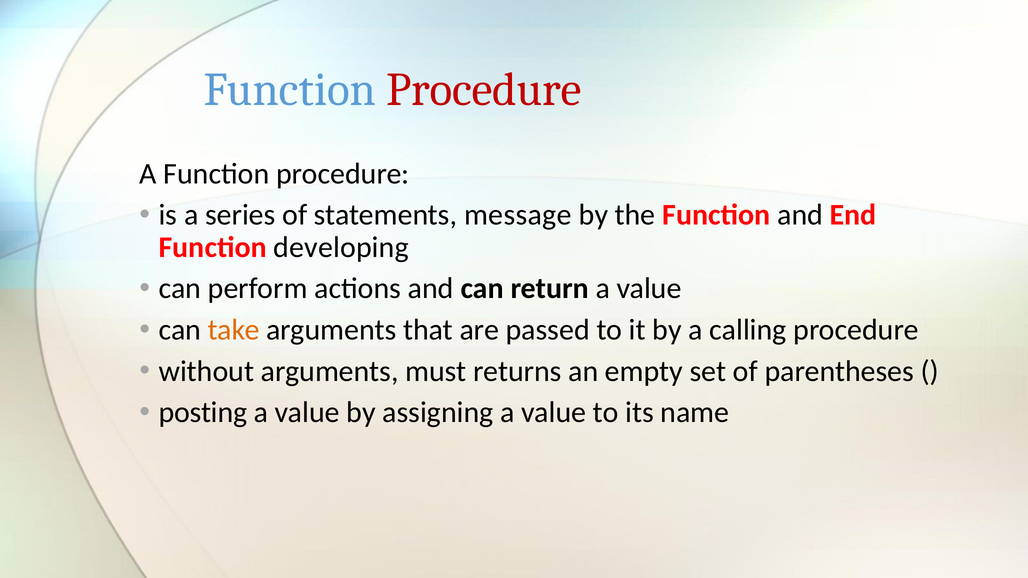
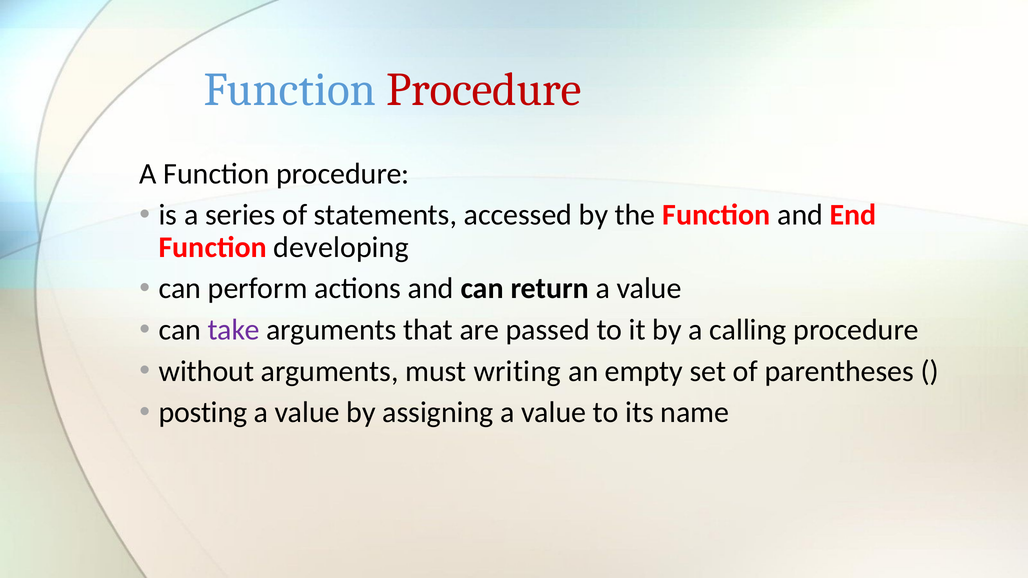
message: message -> accessed (518, 215)
take colour: orange -> purple (234, 330)
returns: returns -> writing (517, 371)
